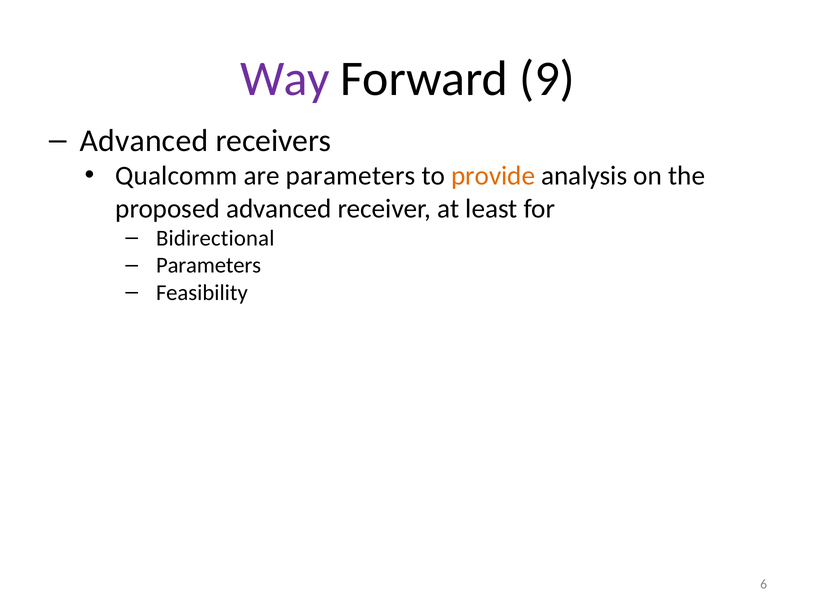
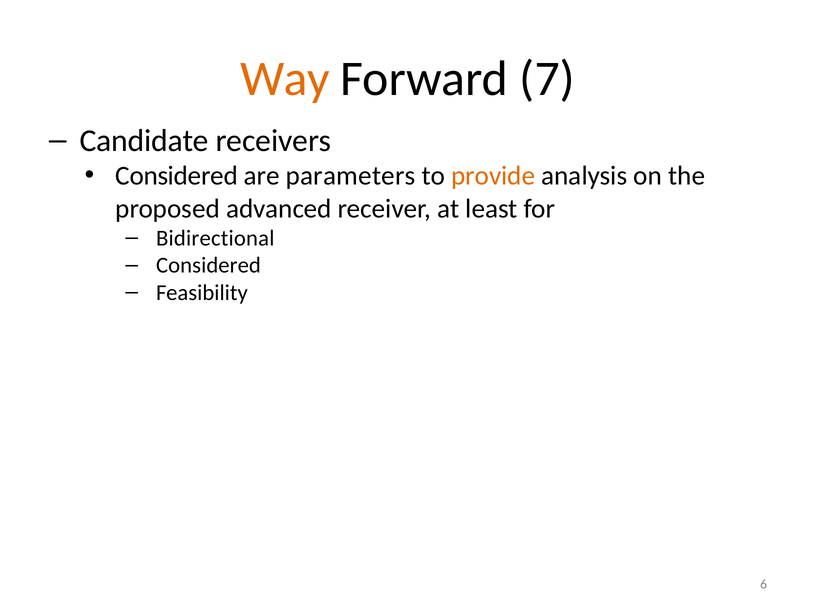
Way colour: purple -> orange (285, 79)
9: 9 -> 7 (547, 79)
Advanced: Advanced -> Candidate (144, 141)
Qualcomm: Qualcomm -> Considered (177, 176)
Parameters: Parameters -> Considered (208, 265)
